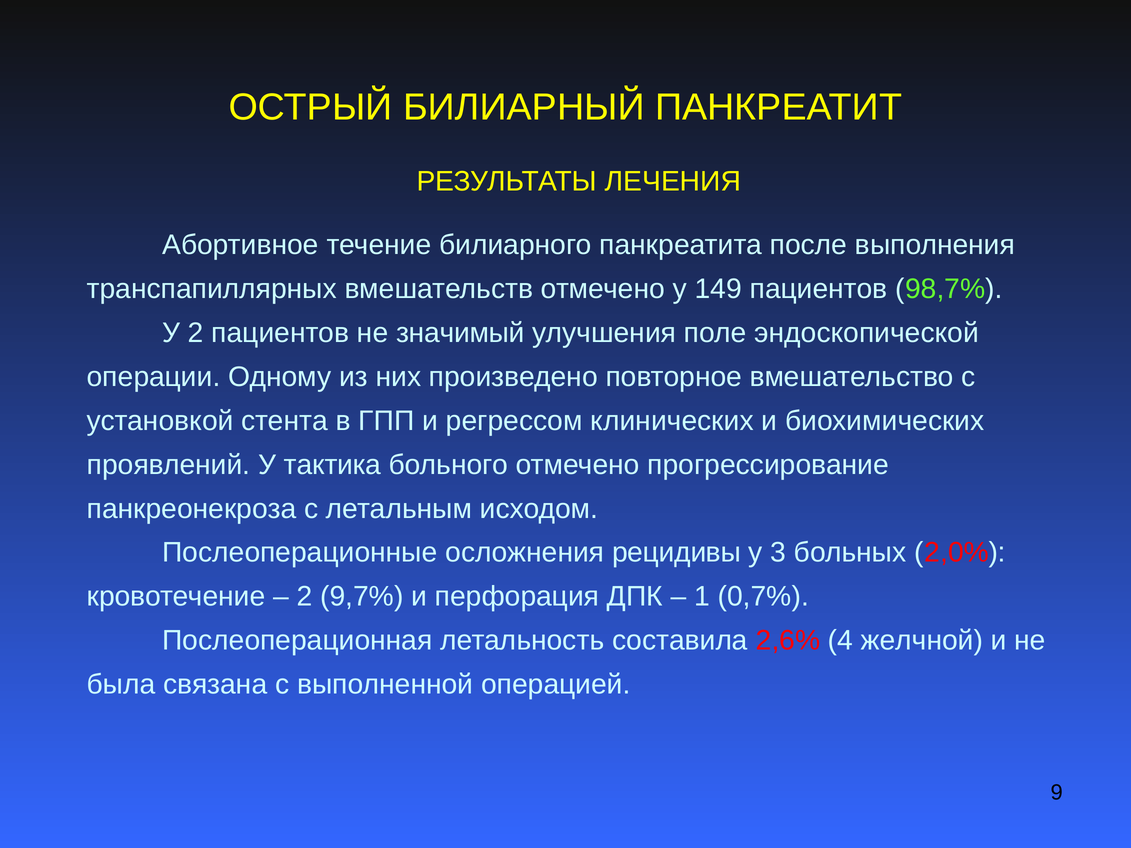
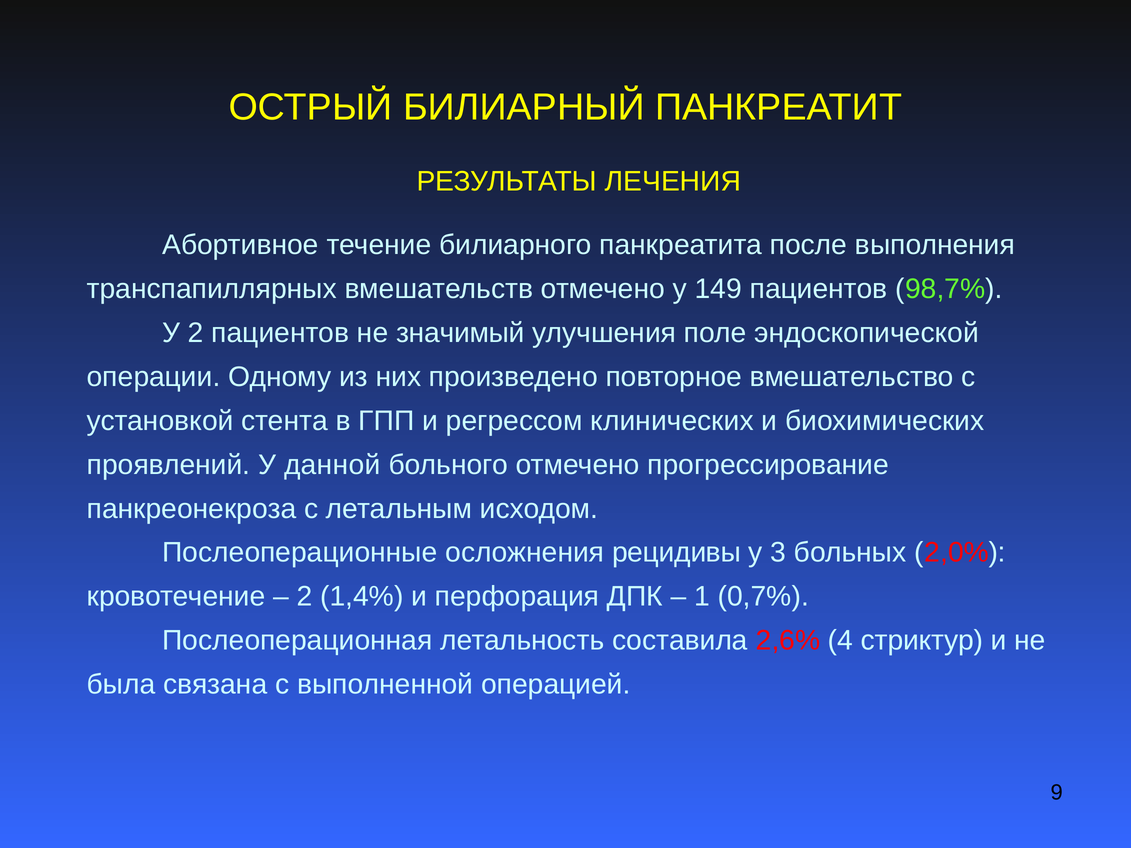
тактика: тактика -> данной (332, 465)
9,7%: 9,7% -> 1,4% (362, 597)
желчной: желчной -> стриктур (922, 641)
